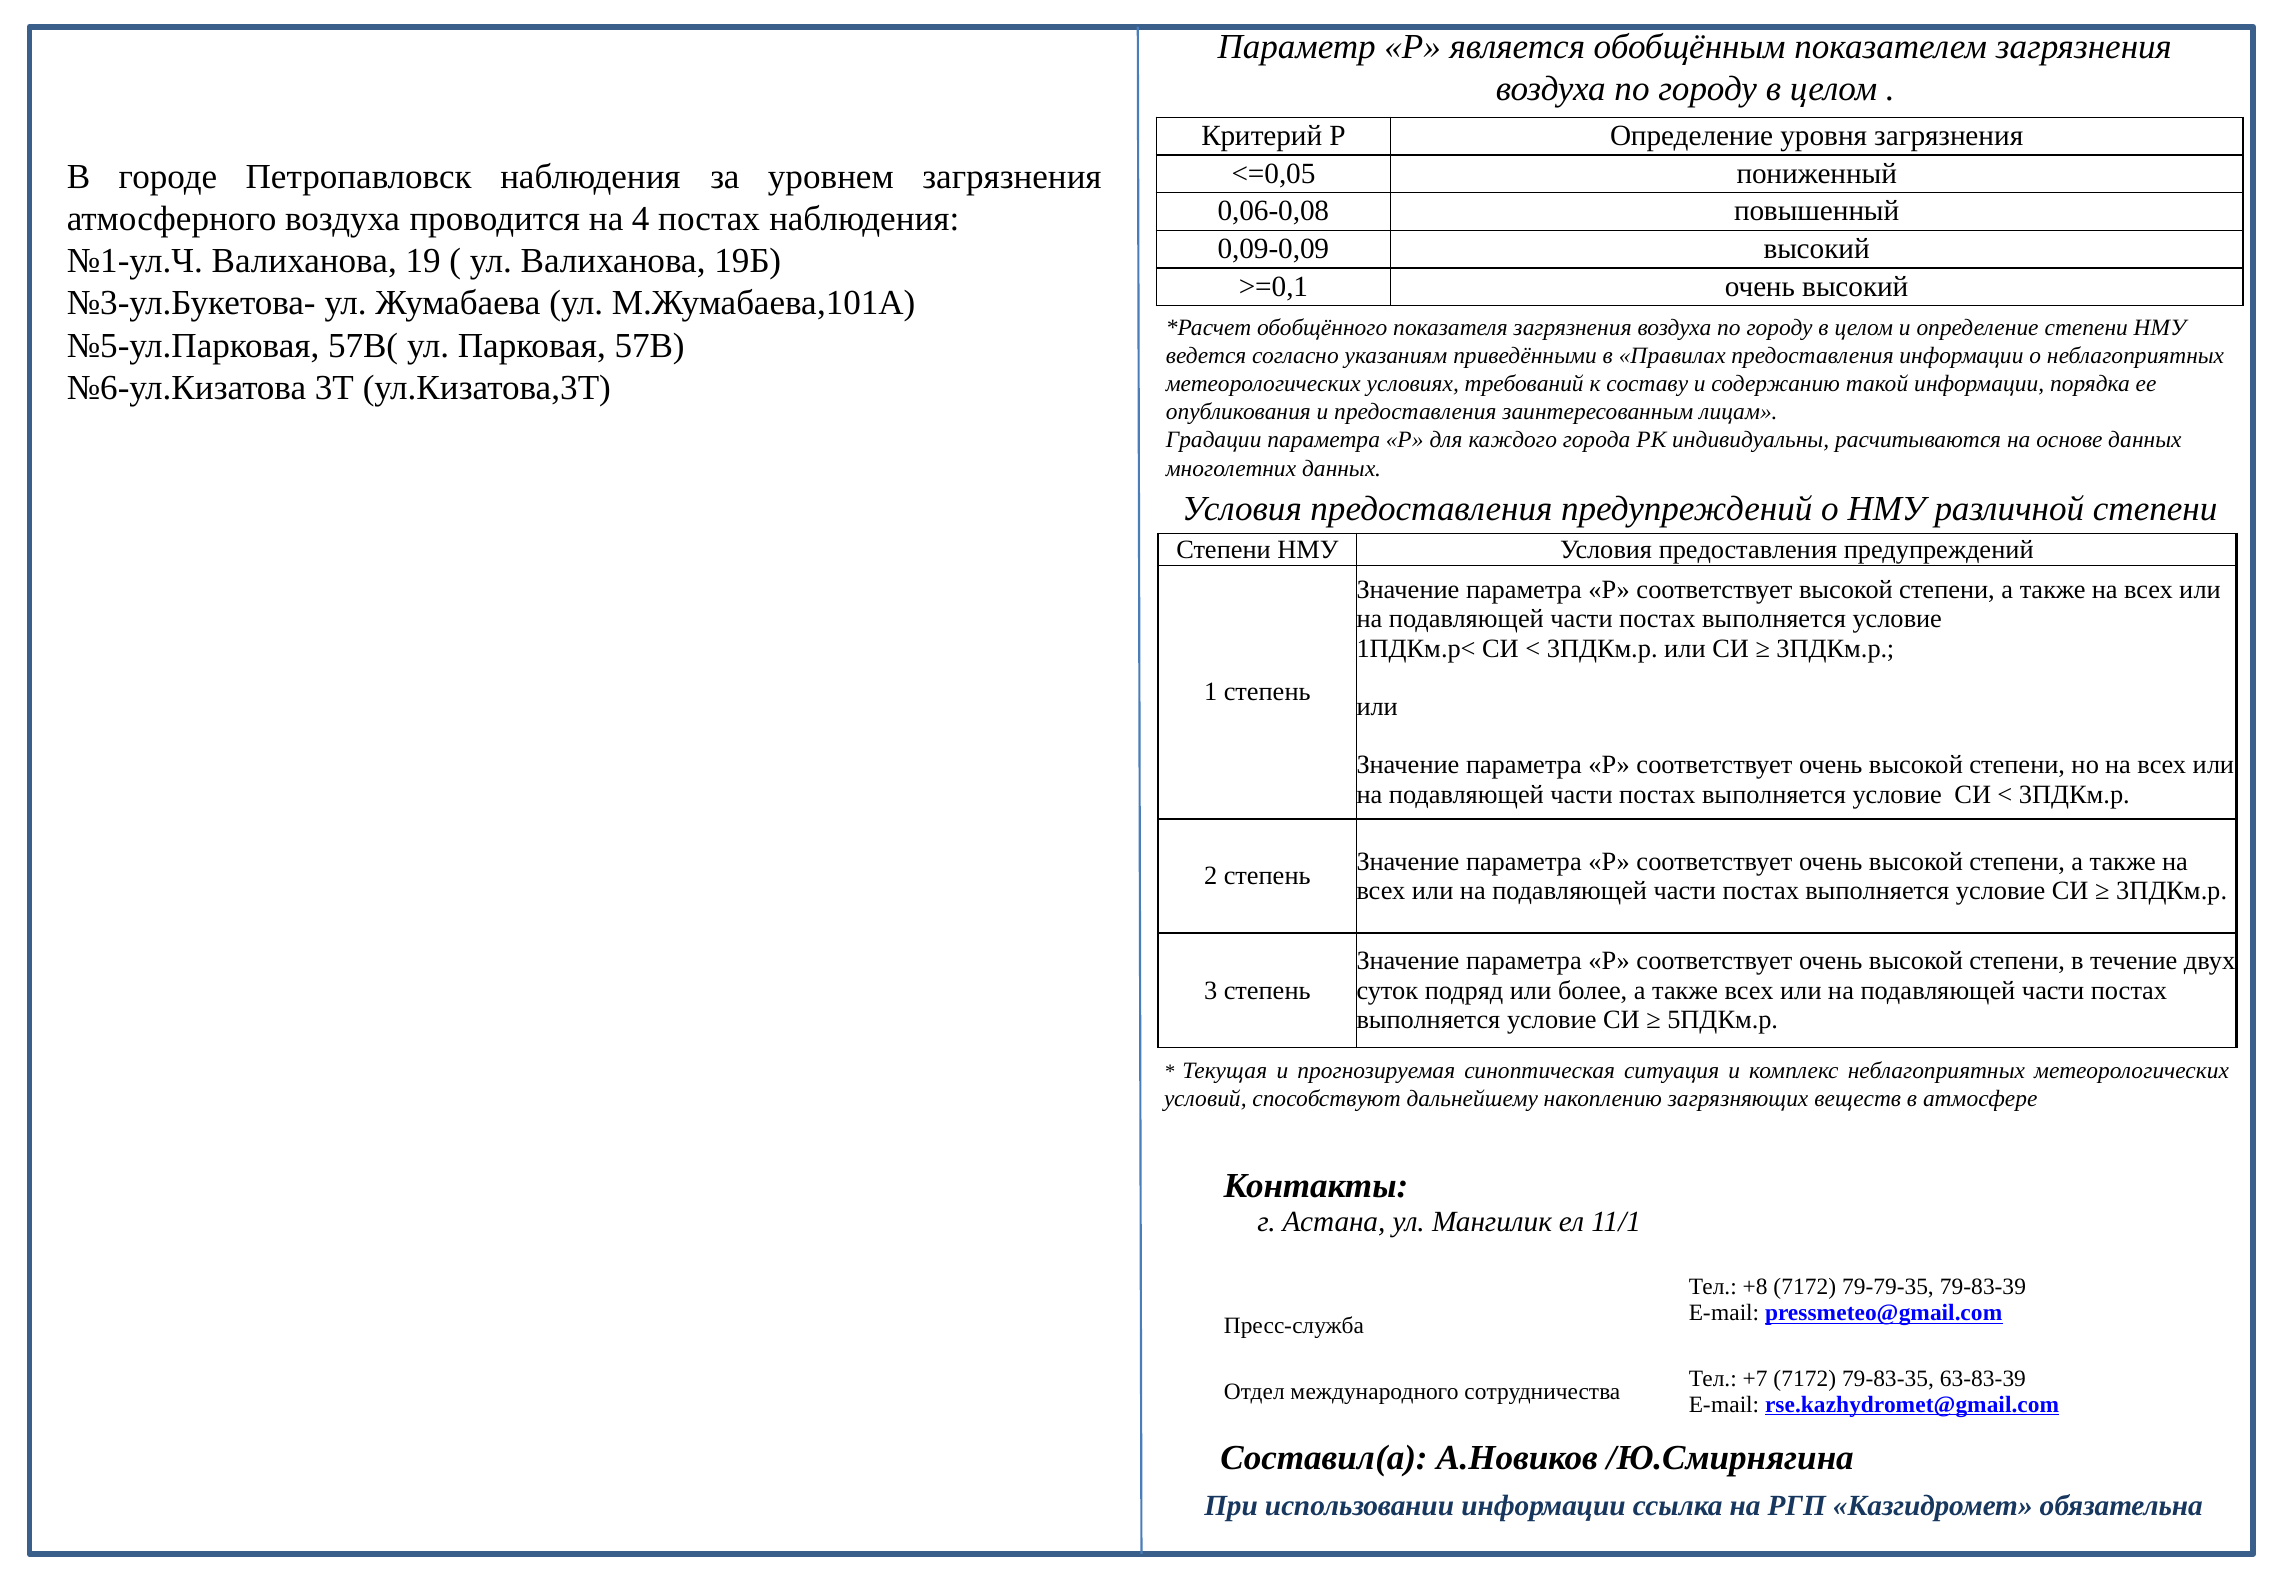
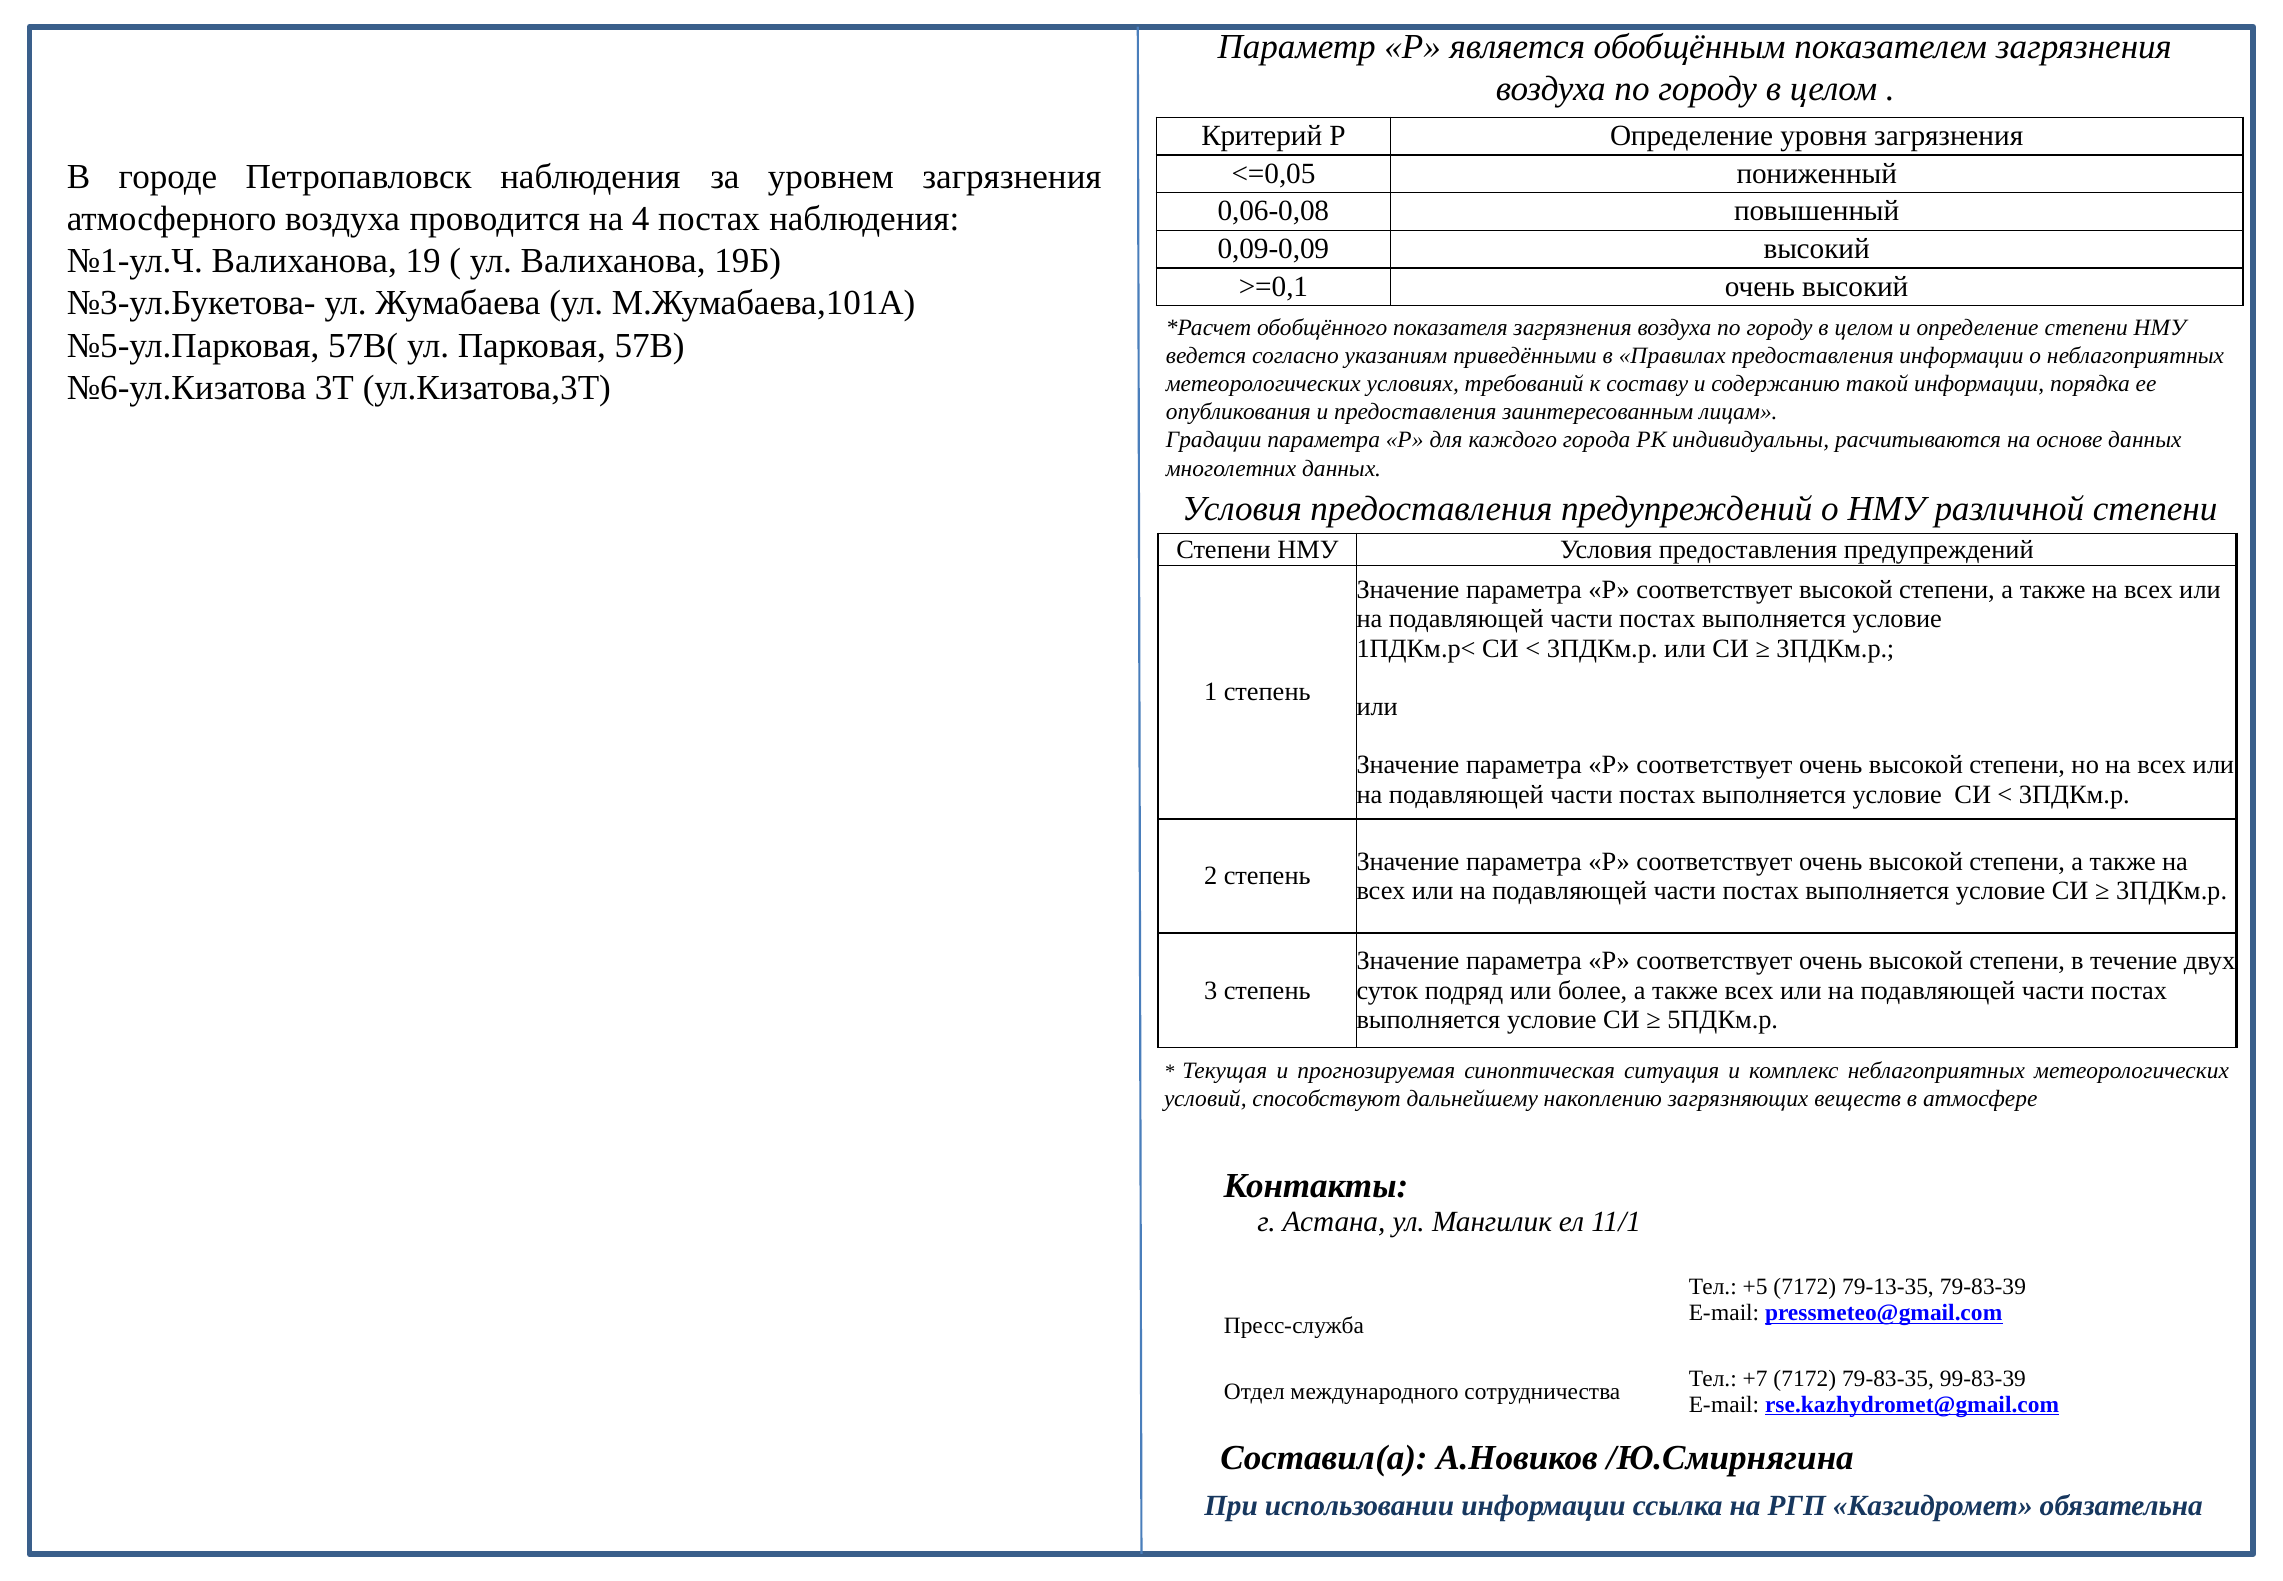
+8: +8 -> +5 (1755, 1287)
79-79-35: 79-79-35 -> 79-13-35 (1888, 1287)
63-83-39: 63-83-39 -> 99-83-39 (1983, 1378)
